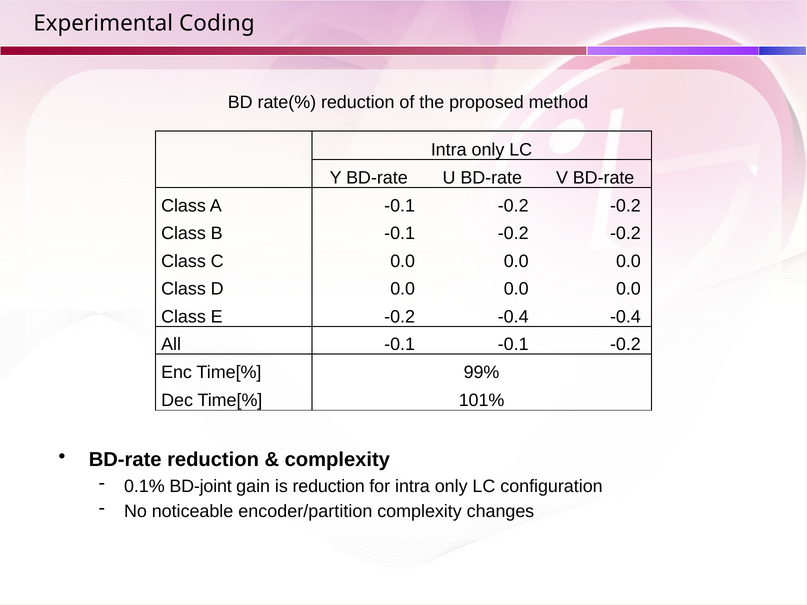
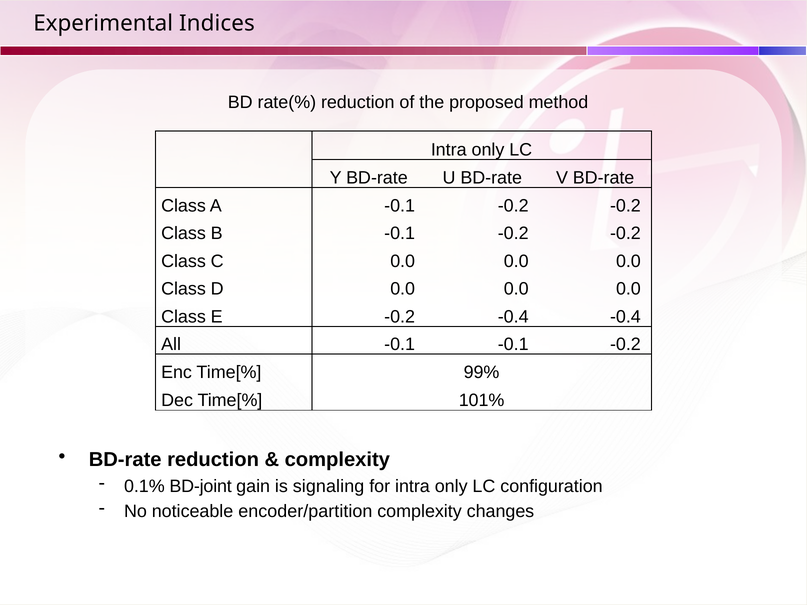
Coding: Coding -> Indices (217, 24)
is reduction: reduction -> signaling (329, 486)
